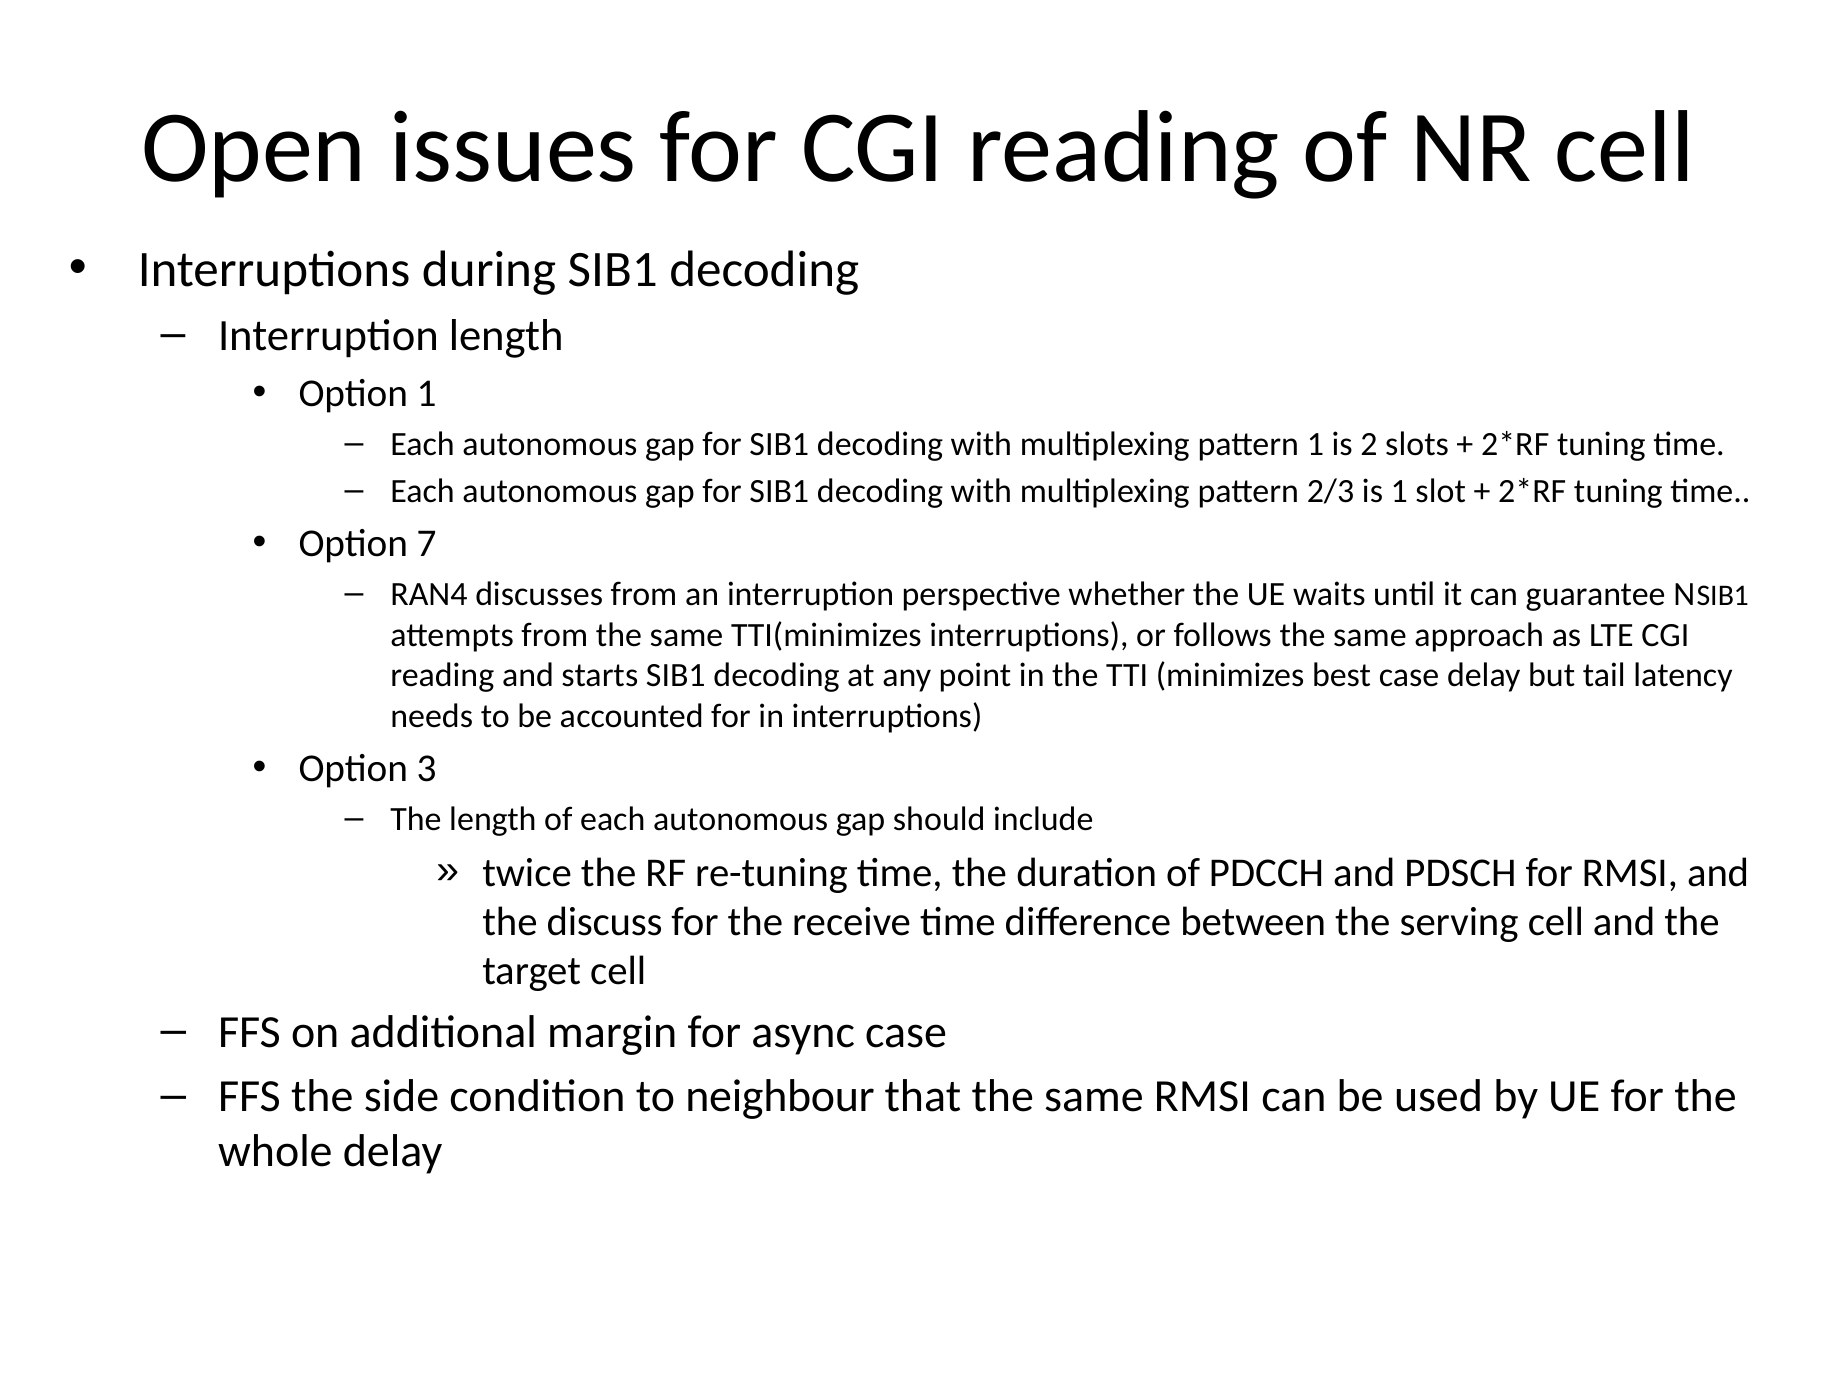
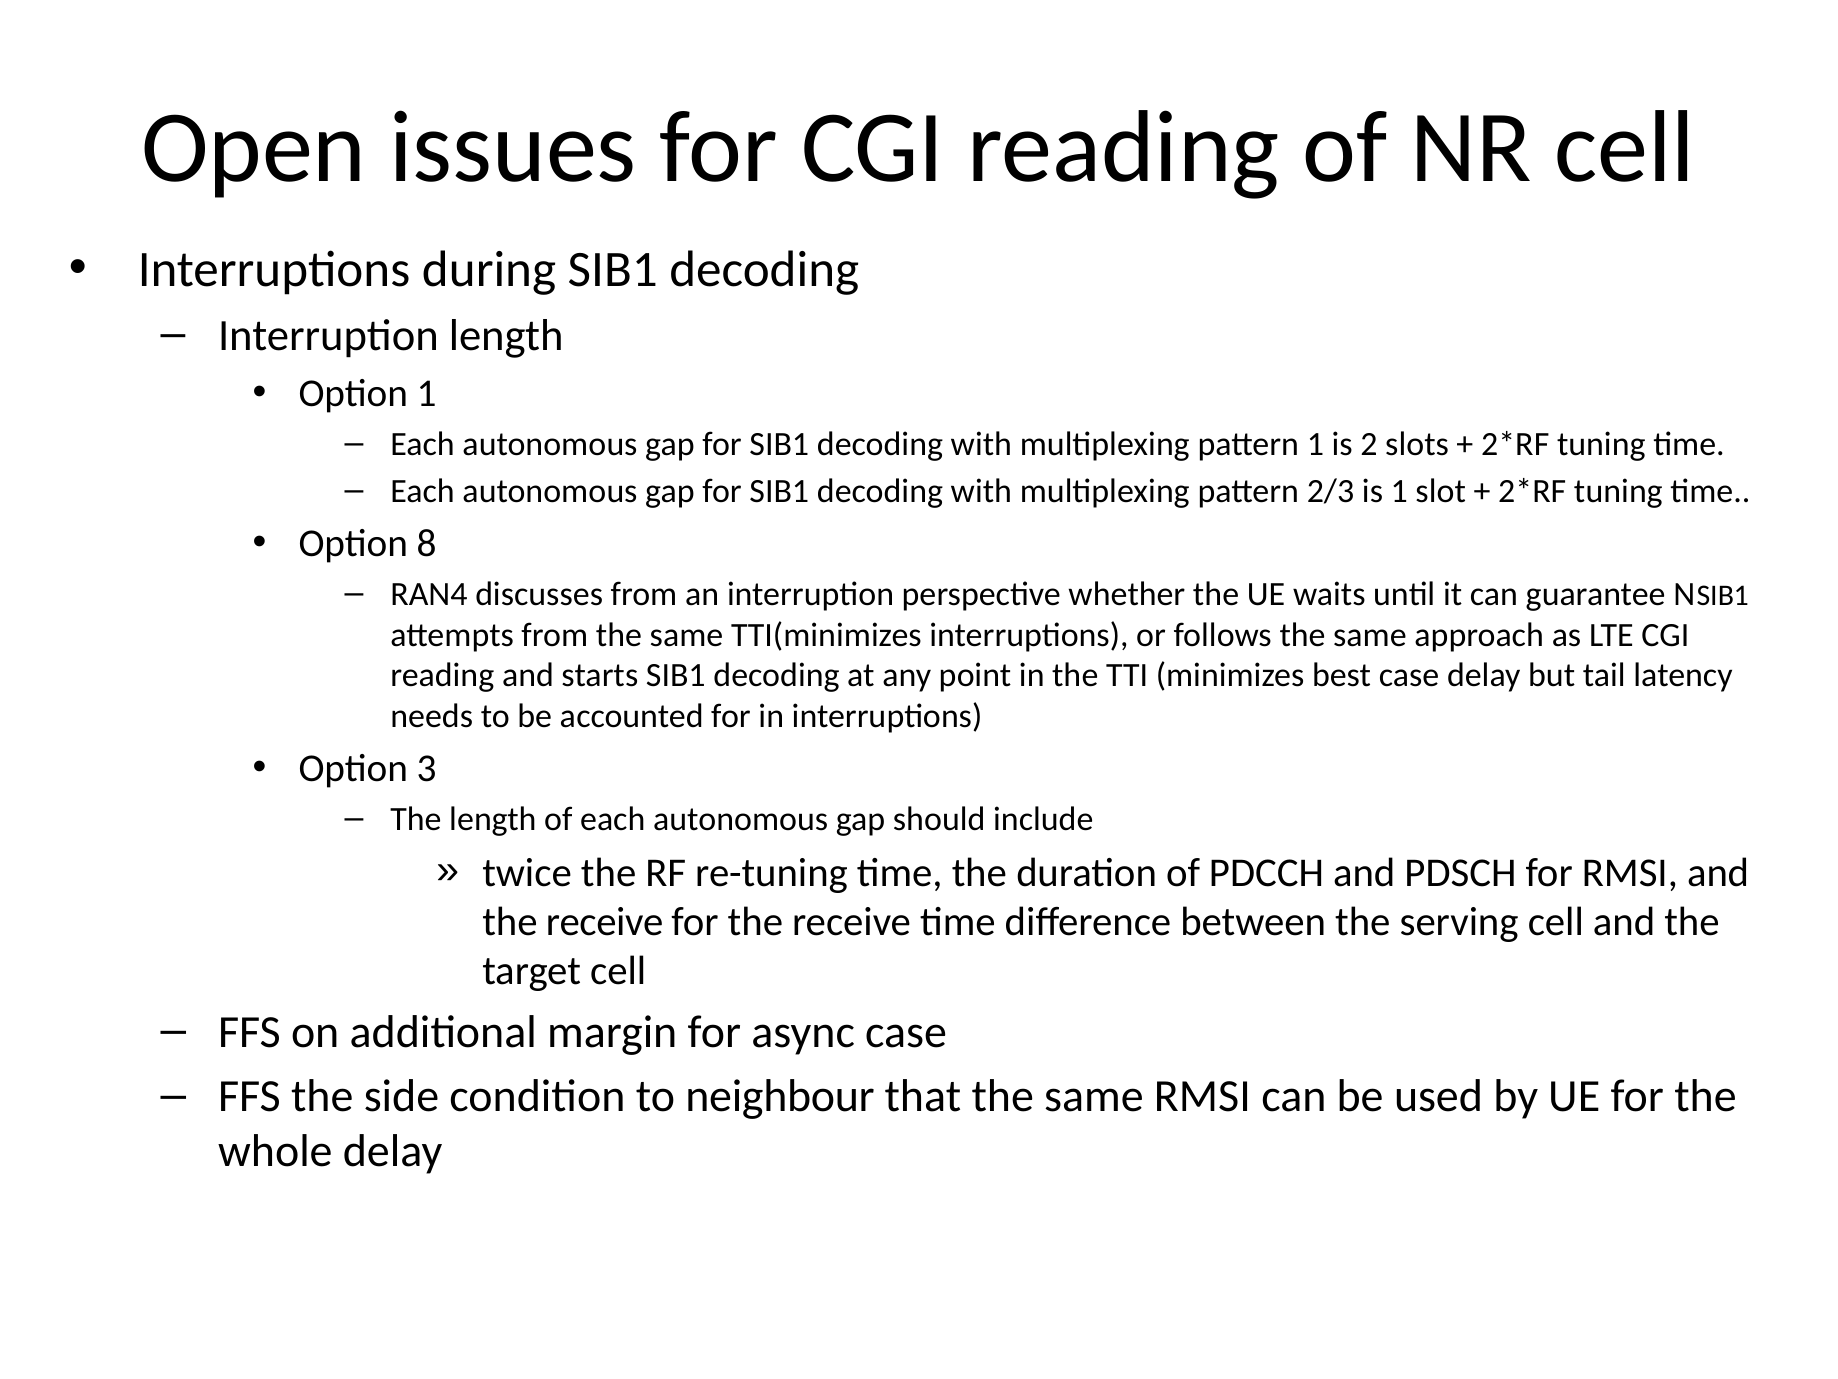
7: 7 -> 8 (427, 543)
discuss: discuss -> receive (605, 921)
